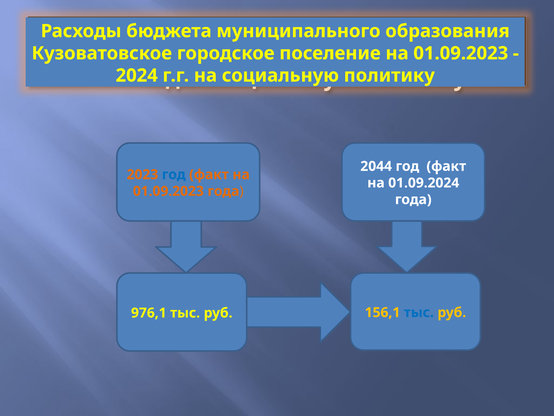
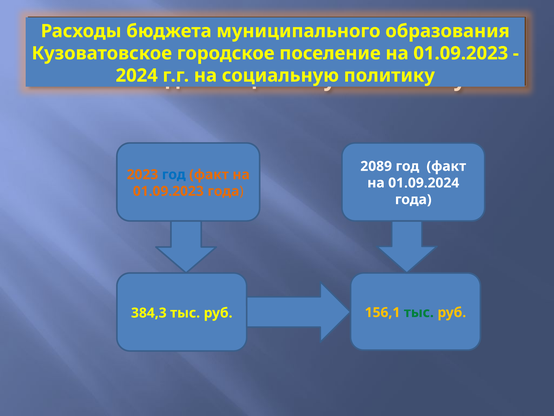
2044: 2044 -> 2089 (376, 166)
тыс colour: blue -> green (419, 312)
976,1: 976,1 -> 384,3 (149, 313)
